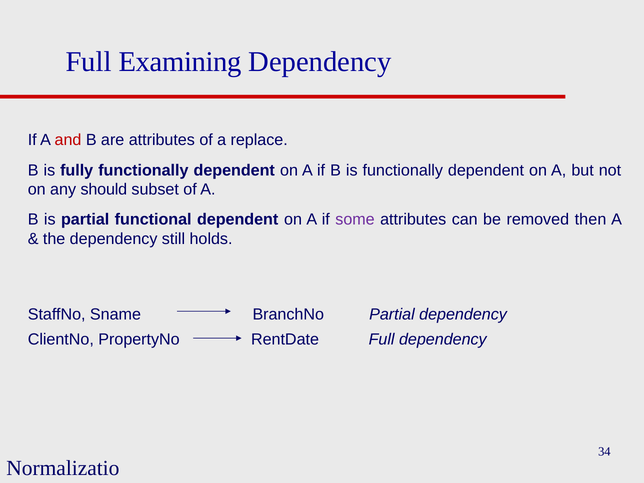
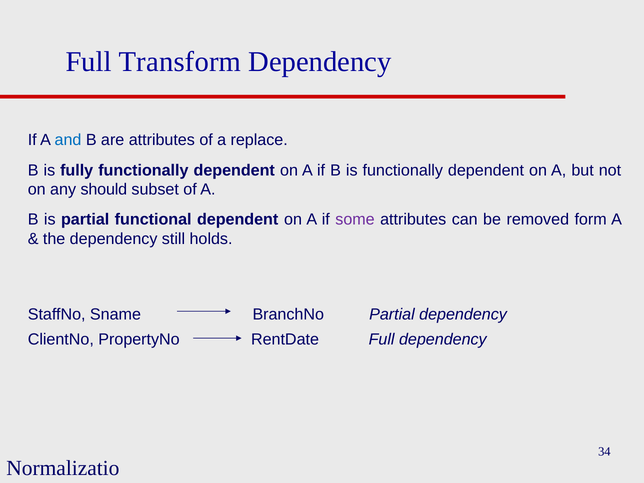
Examining: Examining -> Transform (180, 62)
and colour: red -> blue (68, 140)
then: then -> form (591, 220)
